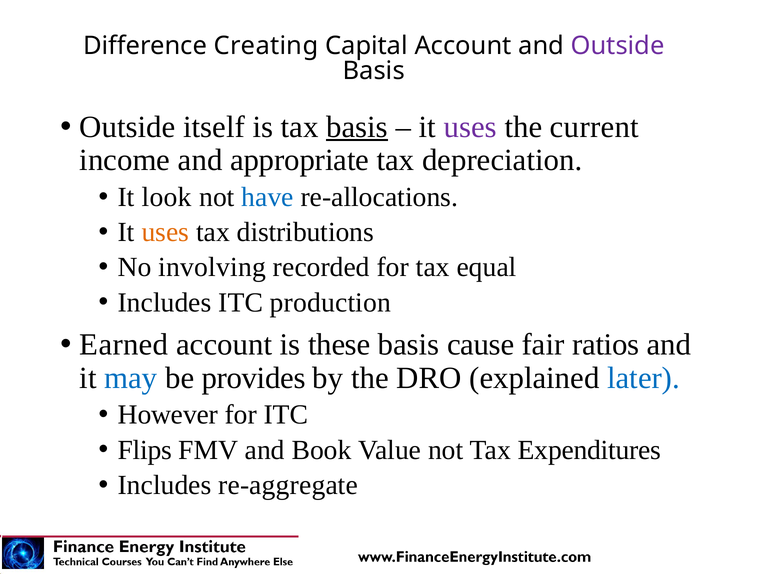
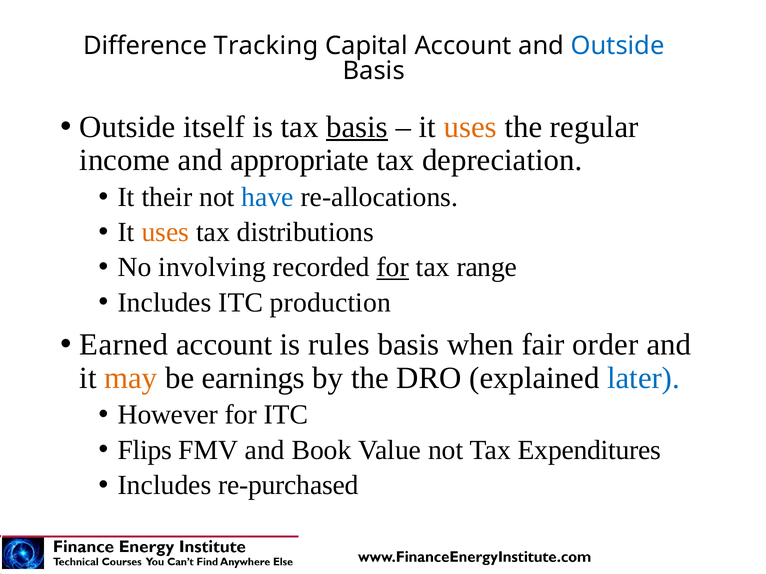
Creating: Creating -> Tracking (266, 46)
Outside colour: purple -> blue (618, 46)
uses colour: purple -> orange (470, 127)
current: current -> regular (594, 127)
look: look -> their (167, 197)
for underline: none -> present (393, 268)
equal: equal -> range (487, 268)
these: these -> rules (339, 345)
cause: cause -> when (480, 345)
ratios: ratios -> order (605, 345)
may colour: blue -> orange (131, 378)
provides: provides -> earnings (253, 378)
re-aggregate: re-aggregate -> re-purchased (288, 485)
